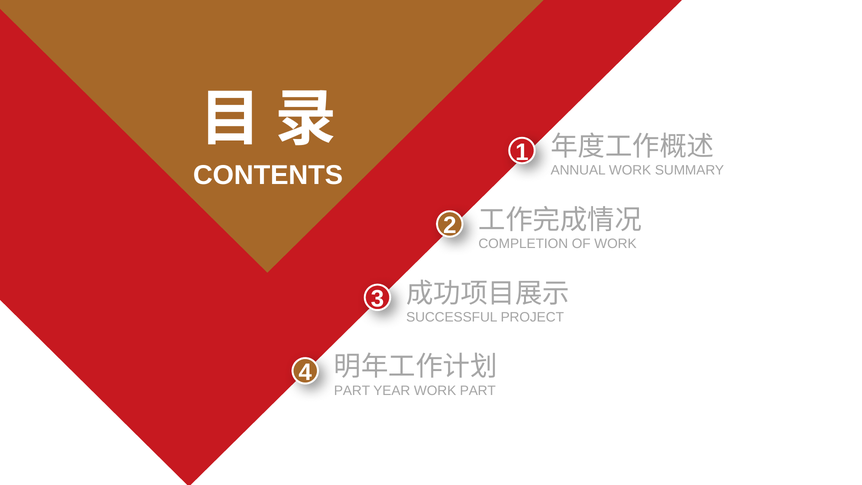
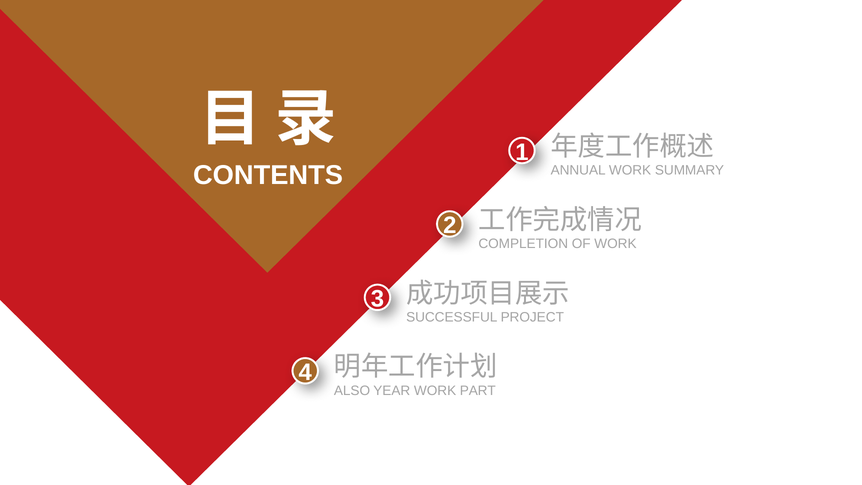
PART: PART -> ALSO (352, 390)
